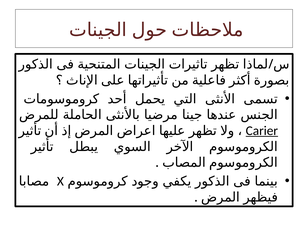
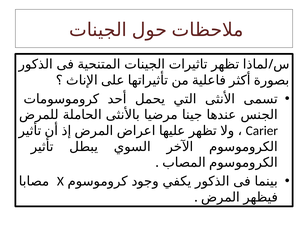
Carier underline: present -> none (262, 131)
